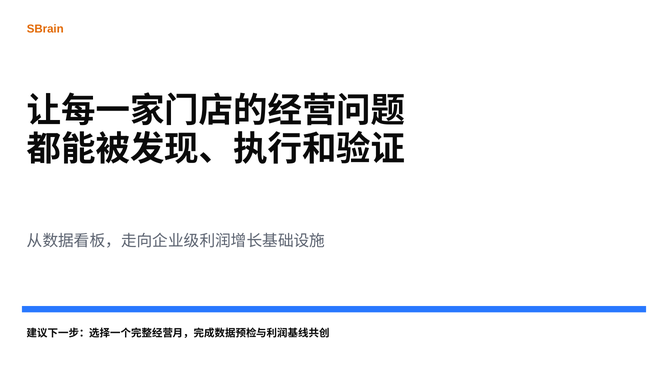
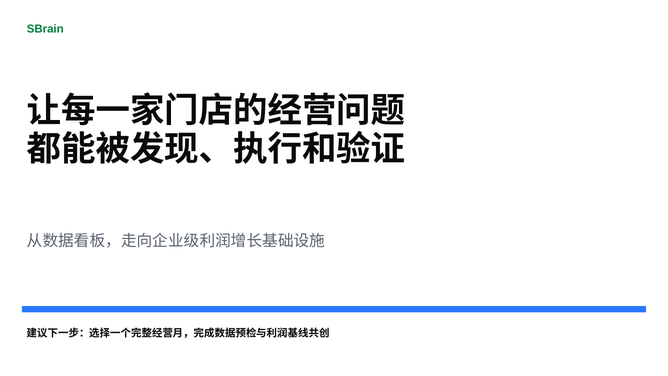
SBrain colour: orange -> green (45, 29)
